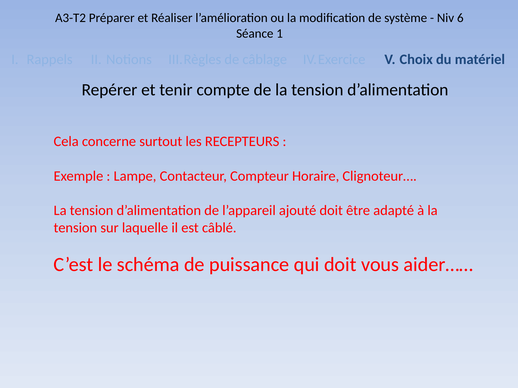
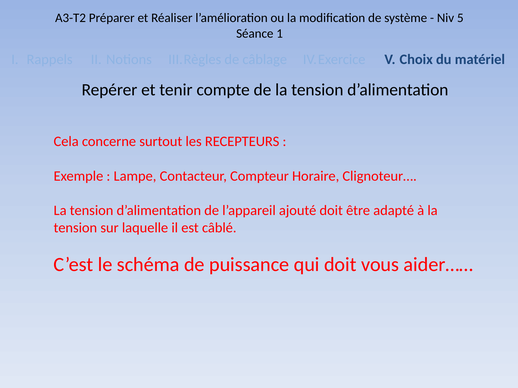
6: 6 -> 5 (460, 18)
